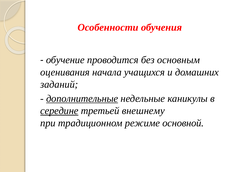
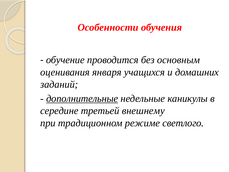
начала: начала -> января (107, 72)
середине underline: present -> none (59, 111)
основной: основной -> светлого (183, 123)
